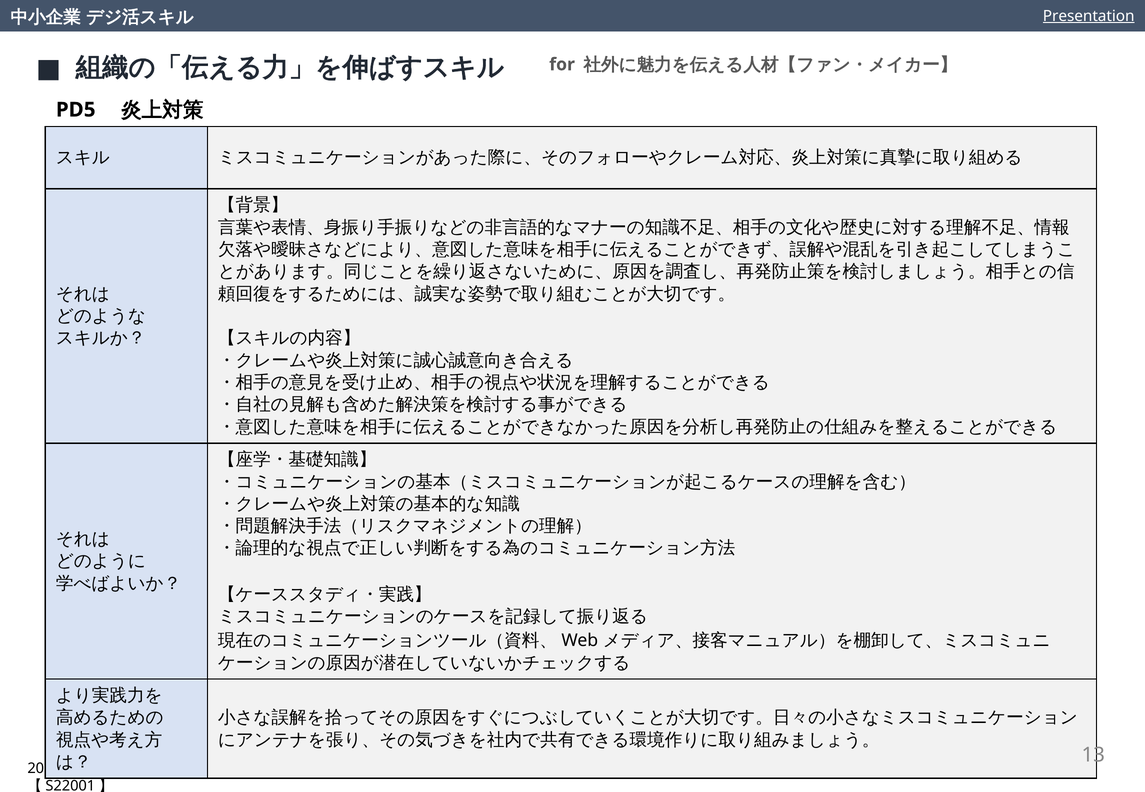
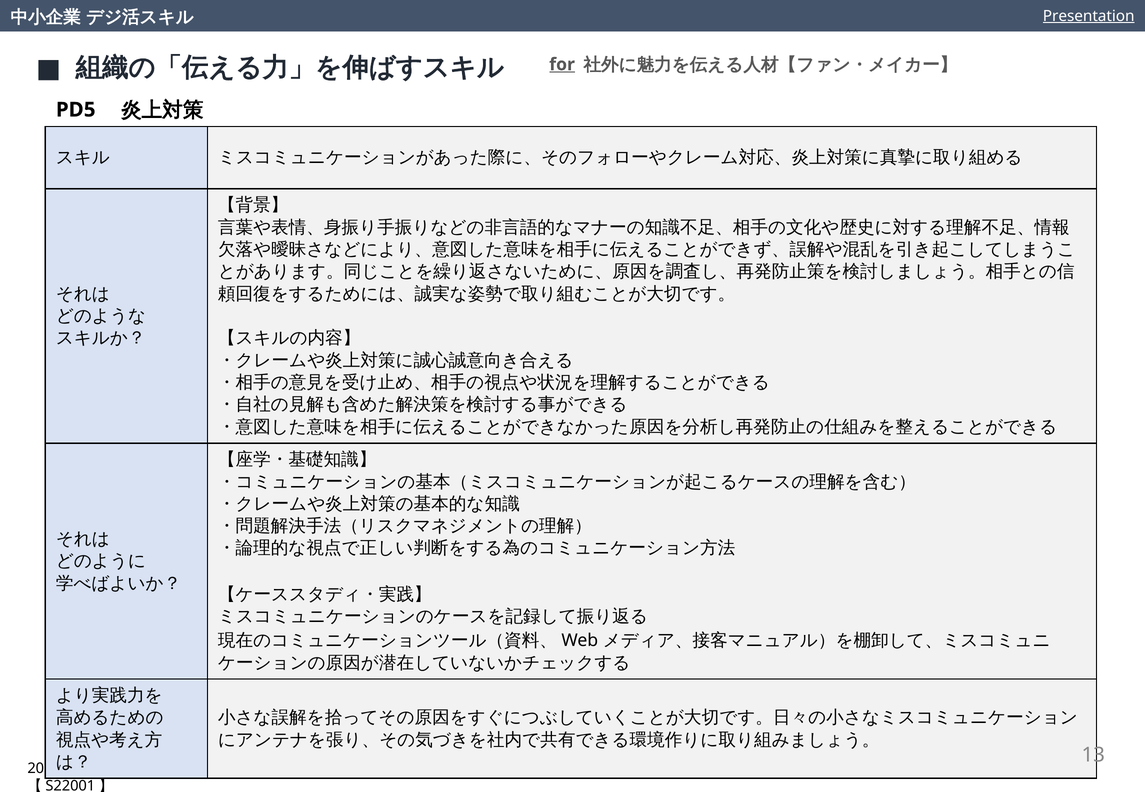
for underline: none -> present (562, 65)
